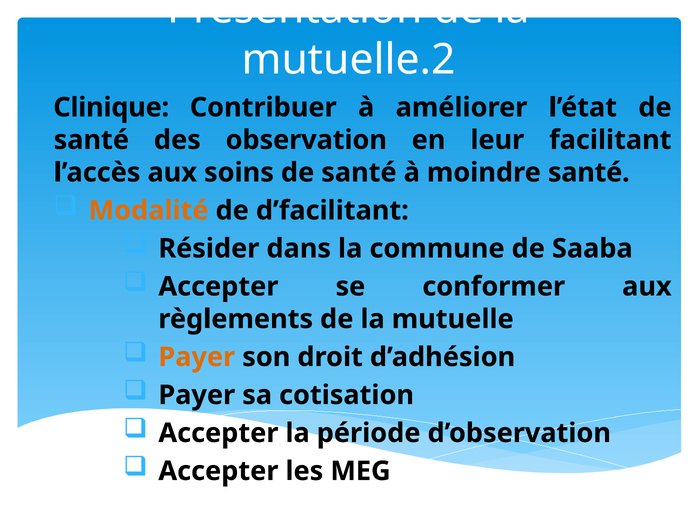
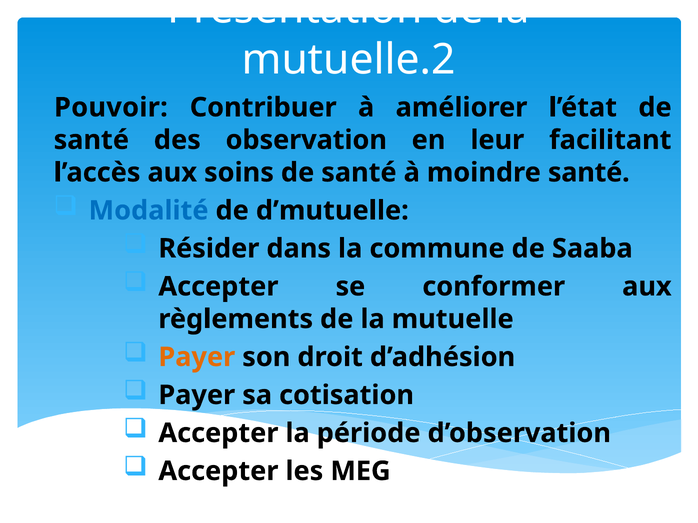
Clinique: Clinique -> Pouvoir (111, 108)
Modalité colour: orange -> blue (149, 211)
d’facilitant: d’facilitant -> d’mutuelle (332, 211)
